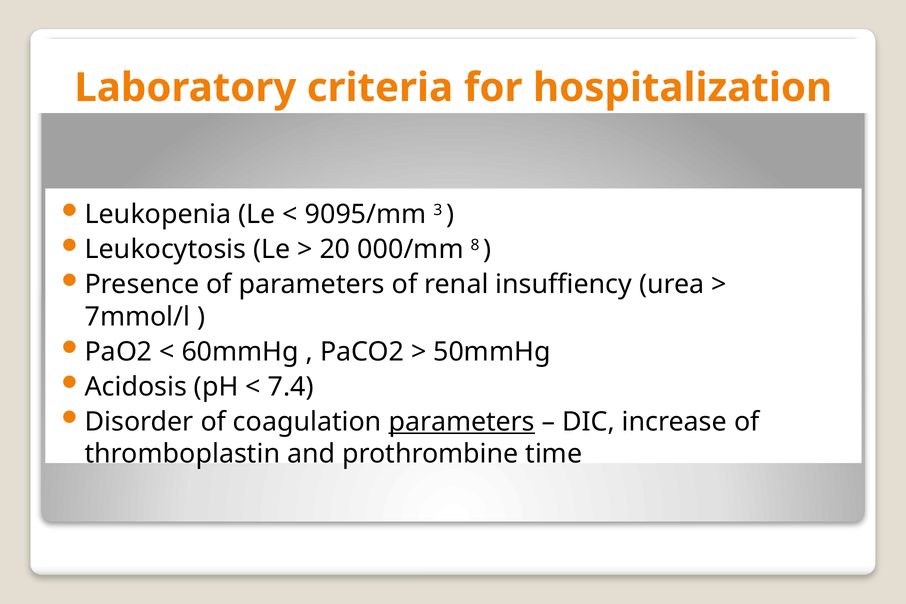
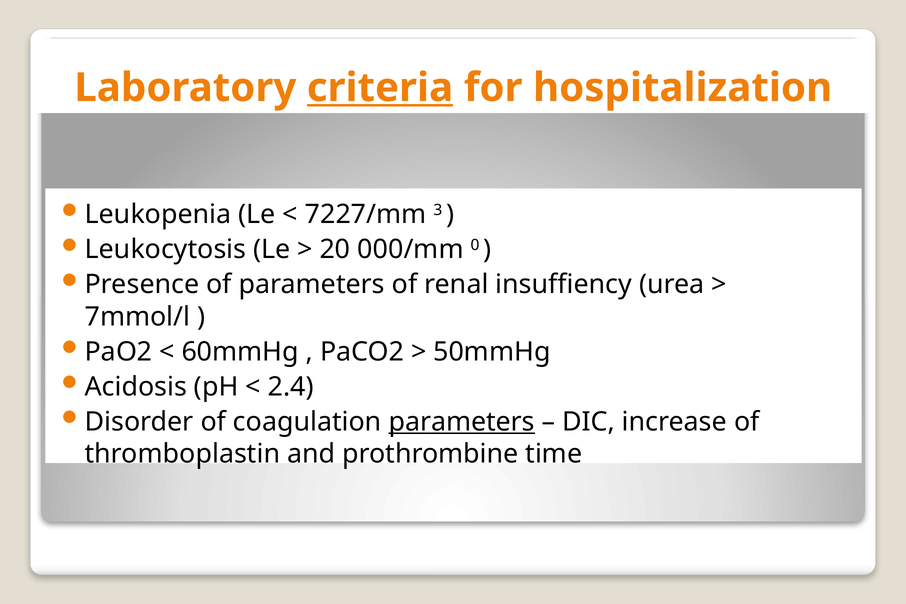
criteria underline: none -> present (380, 88)
9095/mm: 9095/mm -> 7227/mm (366, 215)
8: 8 -> 0 (475, 245)
7.4: 7.4 -> 2.4 (291, 387)
